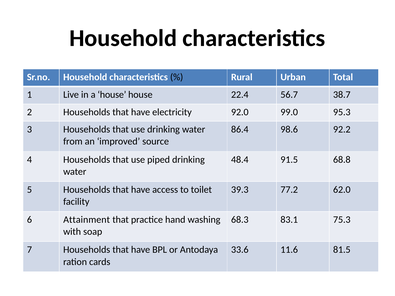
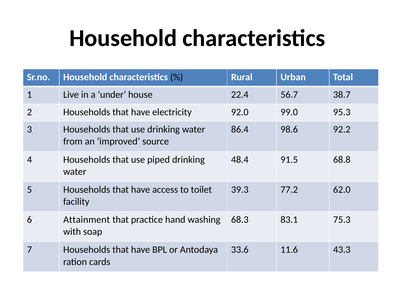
a house: house -> under (112, 95)
81.5: 81.5 -> 43.3 (342, 250)
